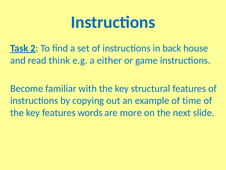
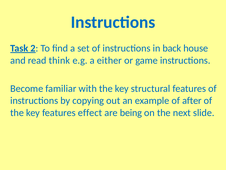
time: time -> after (192, 100)
words: words -> effect (90, 112)
more: more -> being (131, 112)
